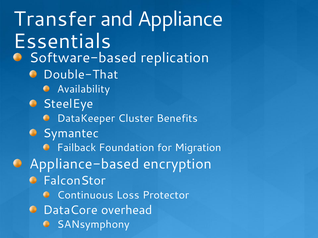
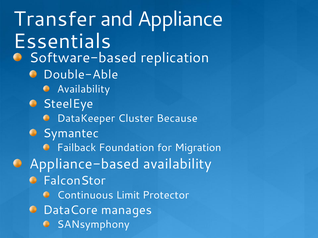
Double-That: Double-That -> Double-Able (81, 75)
Benefits: Benefits -> Because (177, 119)
Appliance-based encryption: encryption -> availability (177, 164)
Loss: Loss -> Limit (128, 196)
overhead: overhead -> manages (127, 210)
